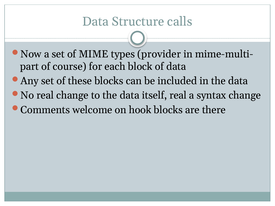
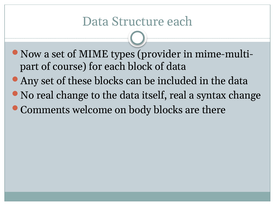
Structure calls: calls -> each (180, 22)
hook: hook -> body (140, 110)
